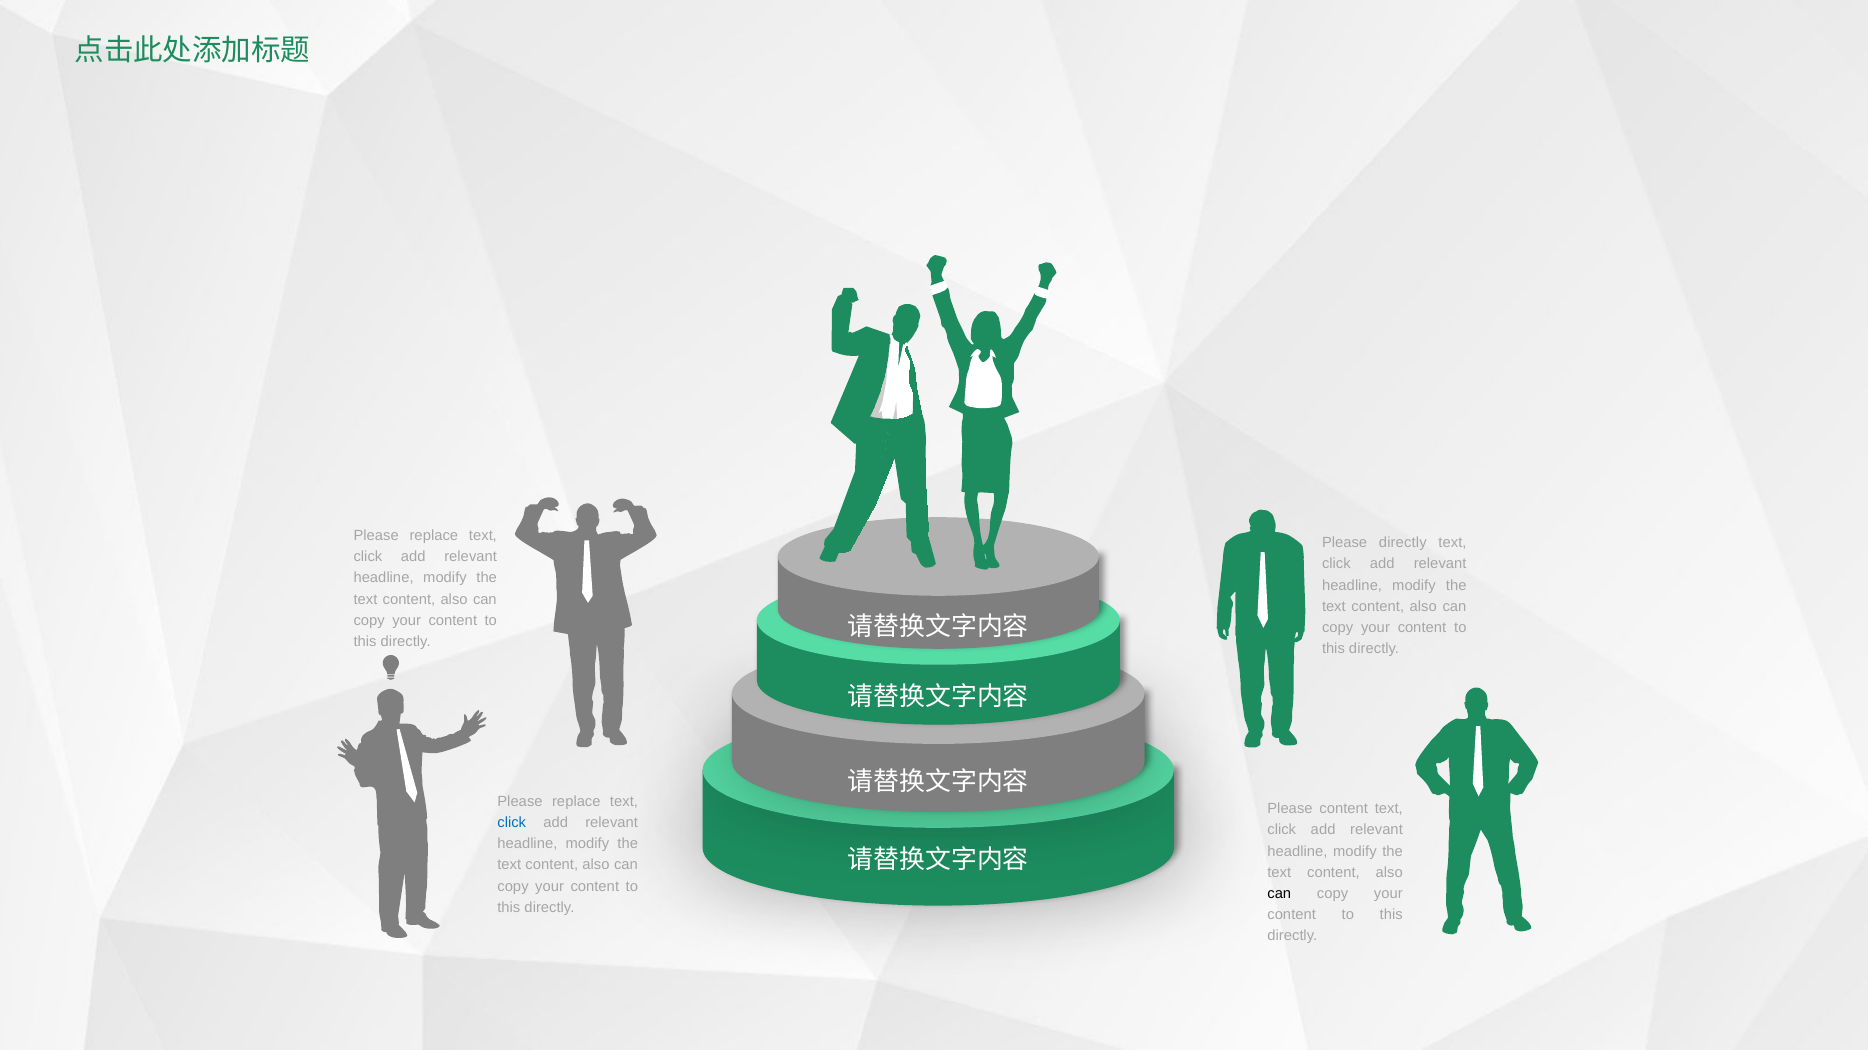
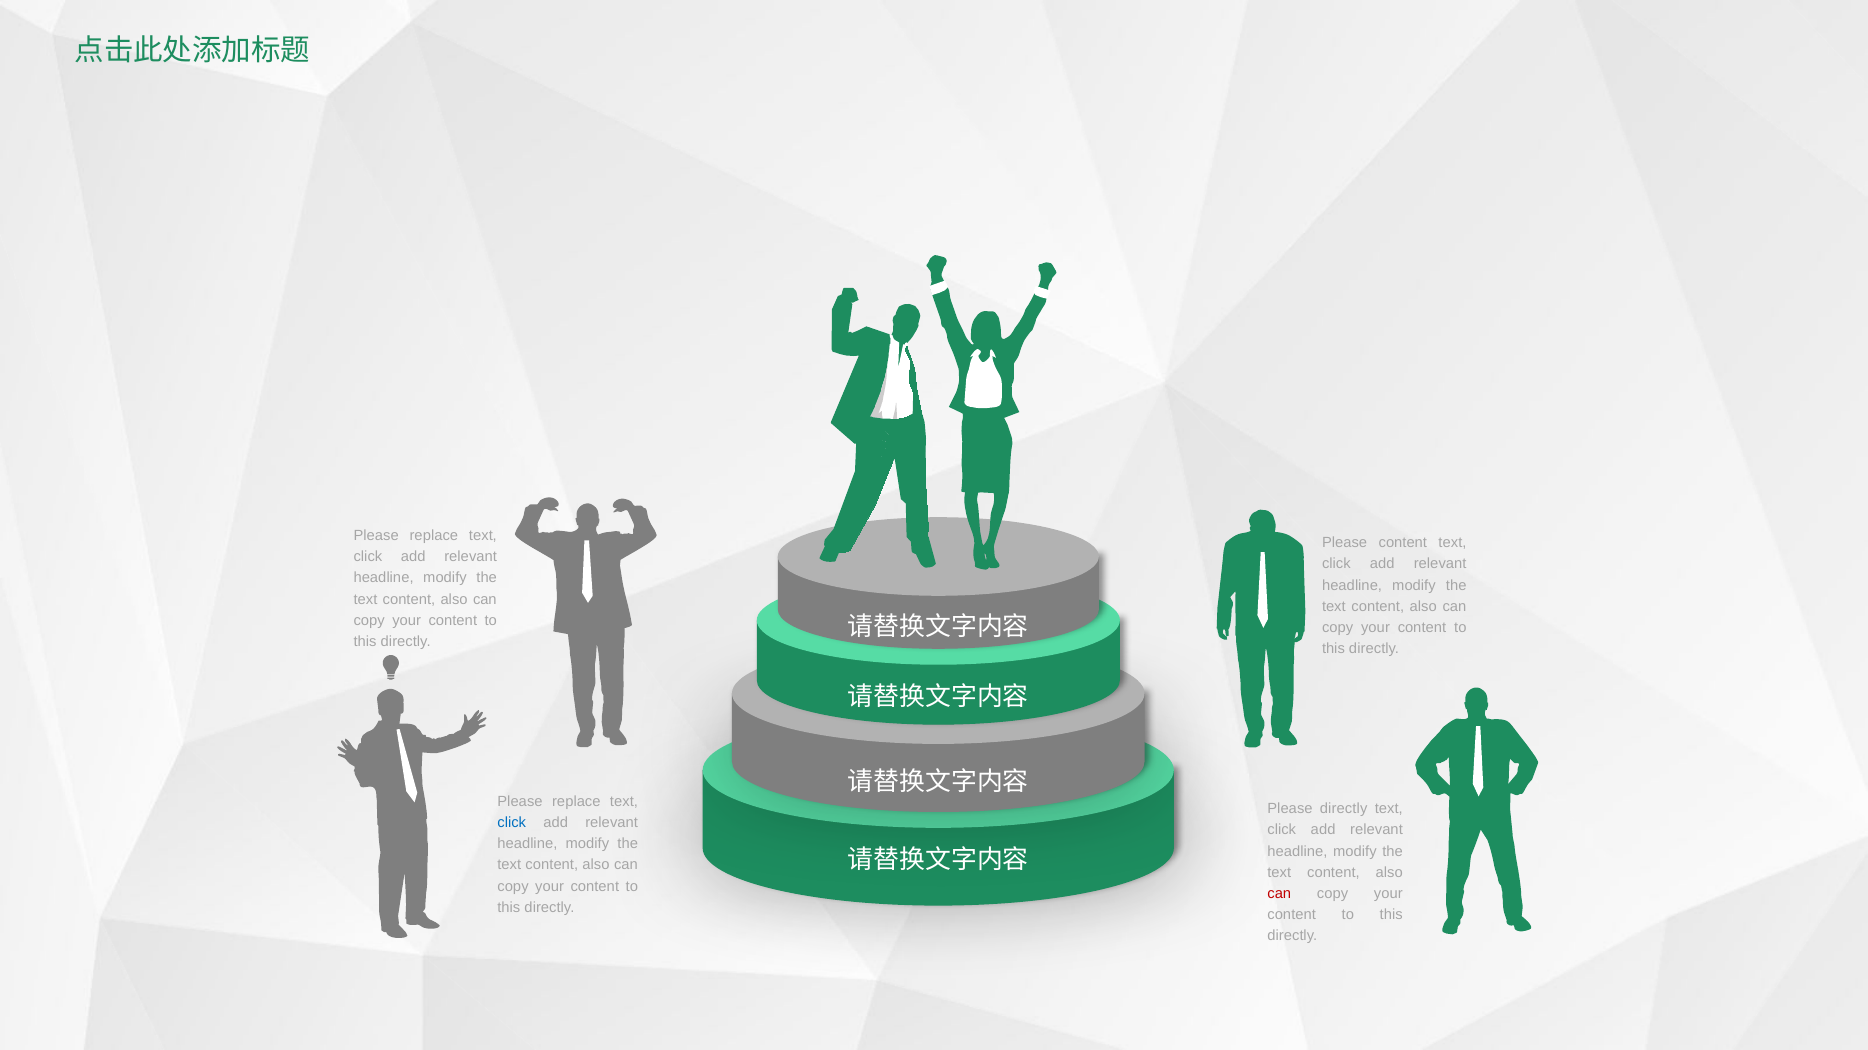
Please directly: directly -> content (1403, 543)
Please content: content -> directly (1344, 809)
can colour: black -> red (1279, 894)
